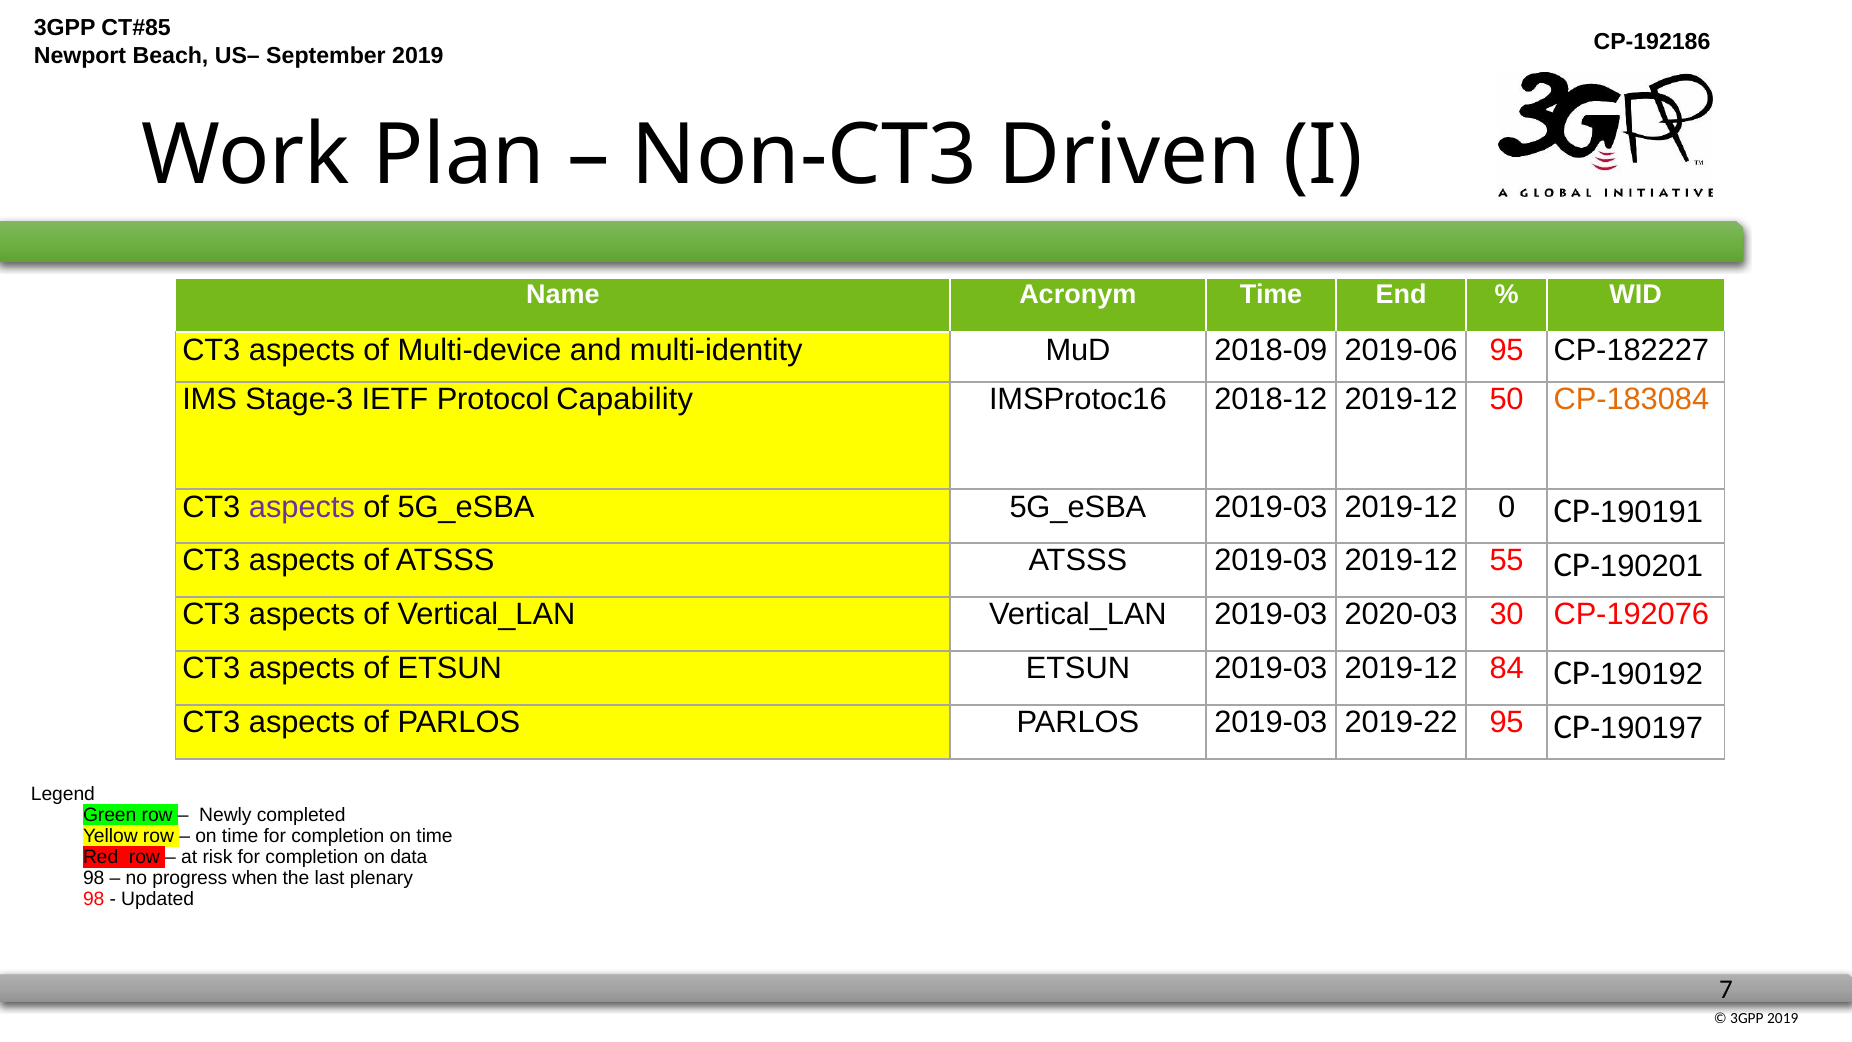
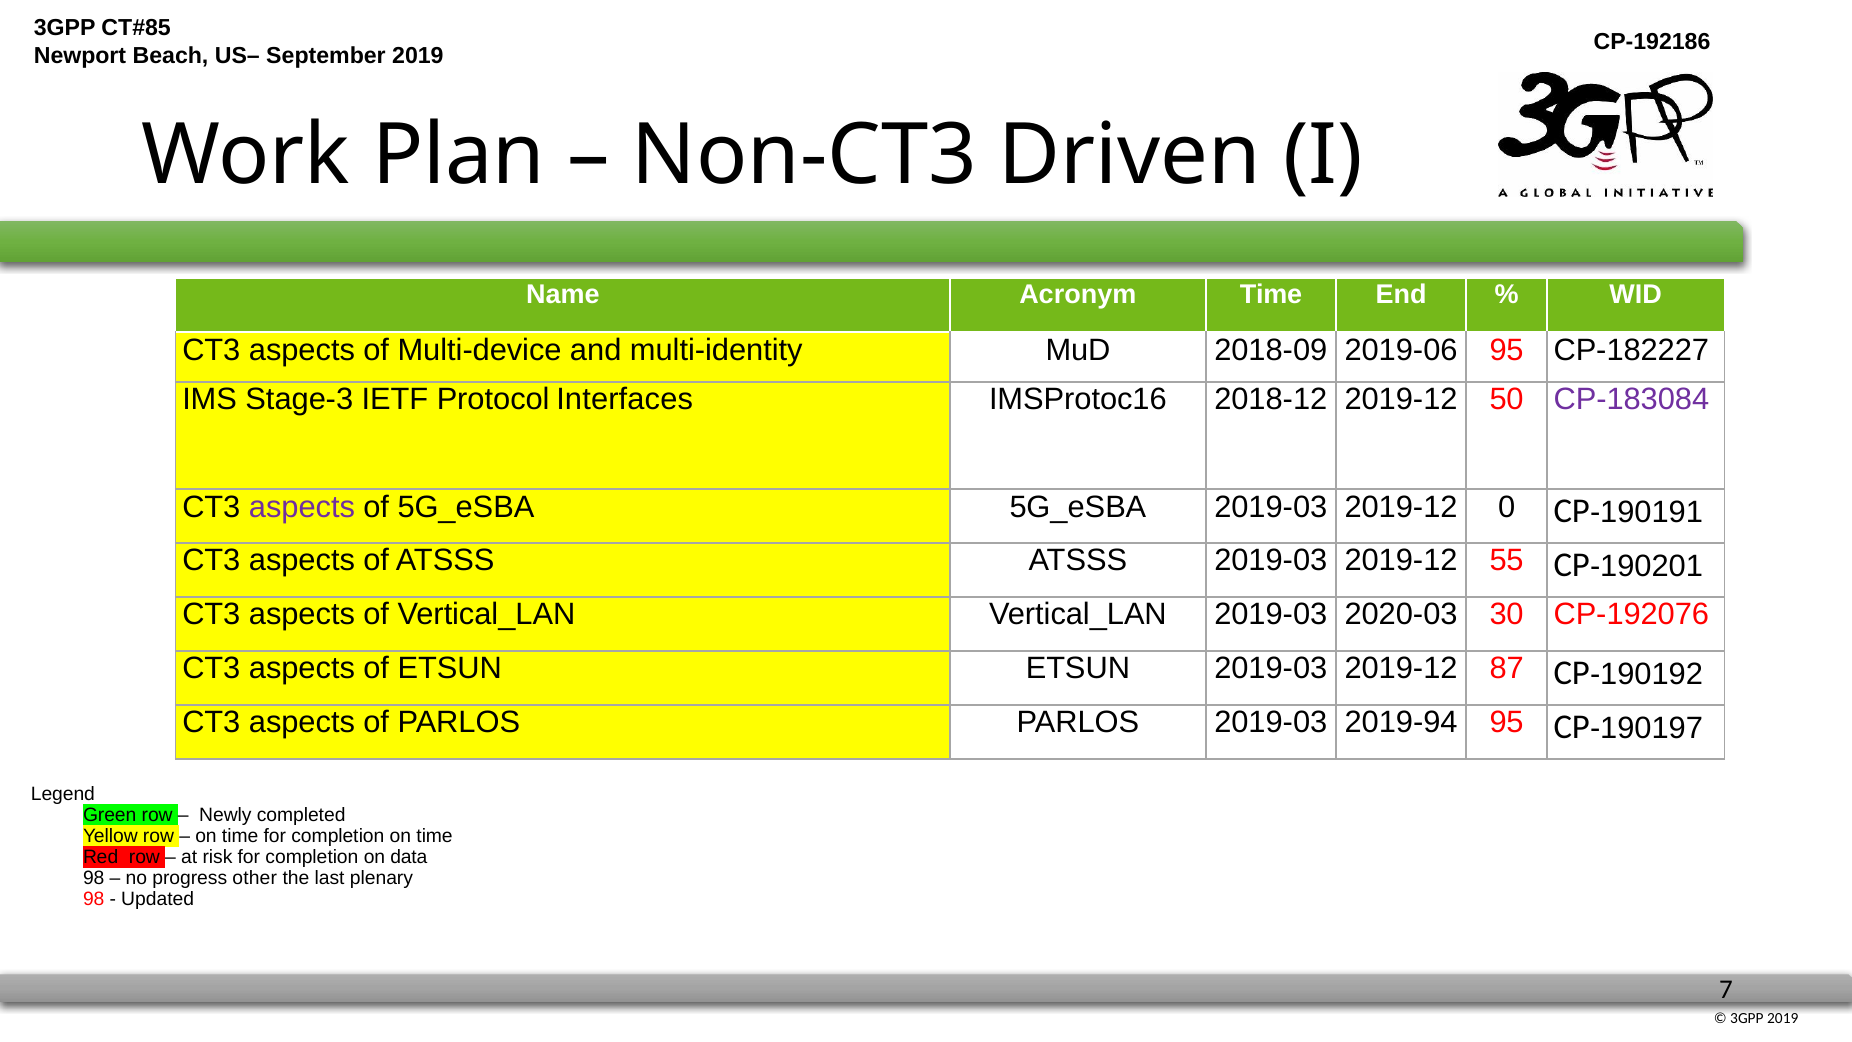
Capability: Capability -> Interfaces (625, 400)
CP-183084 colour: orange -> purple (1631, 400)
84: 84 -> 87 (1507, 669)
2019-22: 2019-22 -> 2019-94 (1401, 722)
when: when -> other (255, 878)
